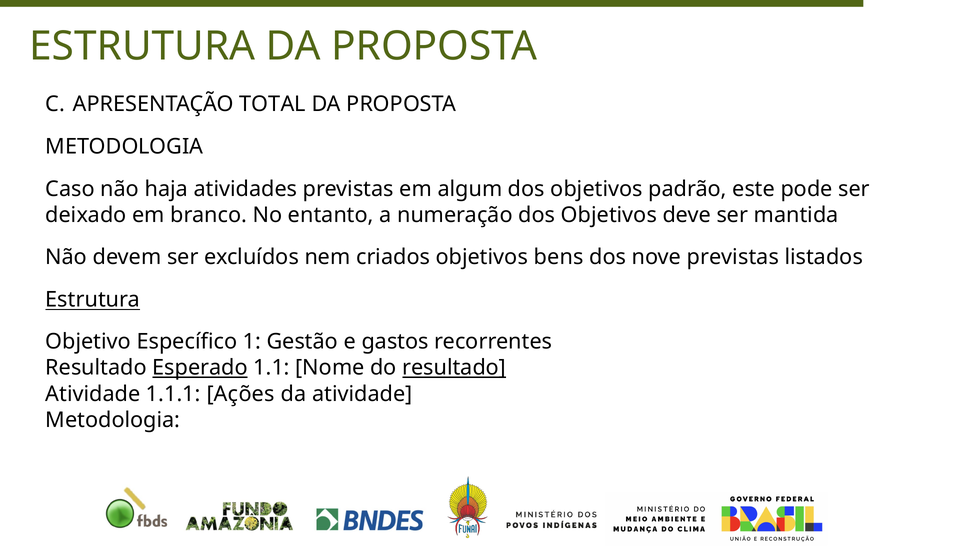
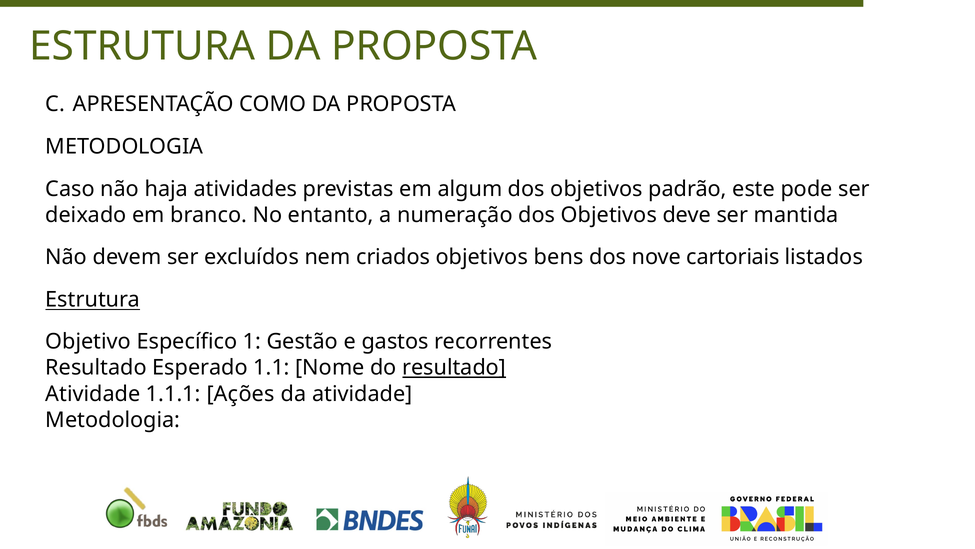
TOTAL: TOTAL -> COMO (273, 104)
nove previstas: previstas -> cartoriais (733, 257)
Esperado underline: present -> none (200, 367)
